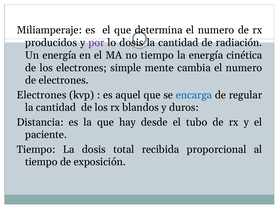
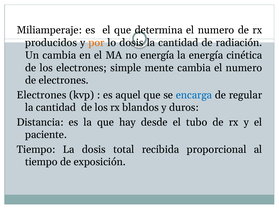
por colour: purple -> orange (96, 43)
Un energía: energía -> cambia (59, 55)
no tiempo: tiempo -> energía (157, 55)
